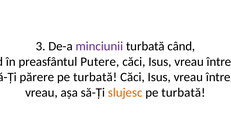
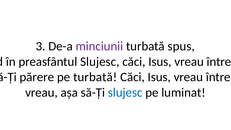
când: când -> spus (181, 46)
preasfântul Putere: Putere -> Slujesc (100, 62)
slujesc colour: orange -> blue (125, 92)
turbată: turbată -> luminat (183, 92)
